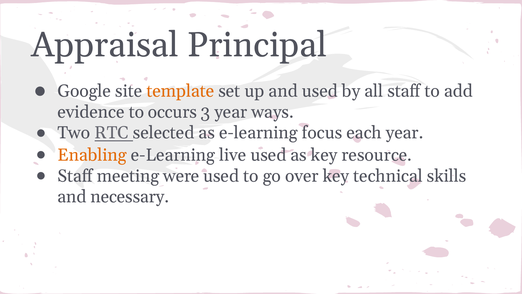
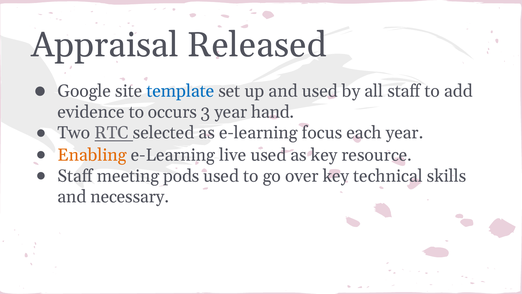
Principal: Principal -> Released (257, 45)
template colour: orange -> blue (180, 91)
ways: ways -> hand (273, 112)
were: were -> pods (181, 176)
